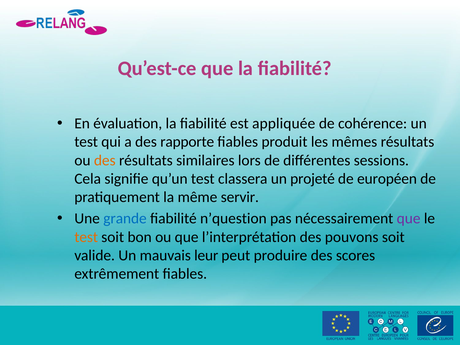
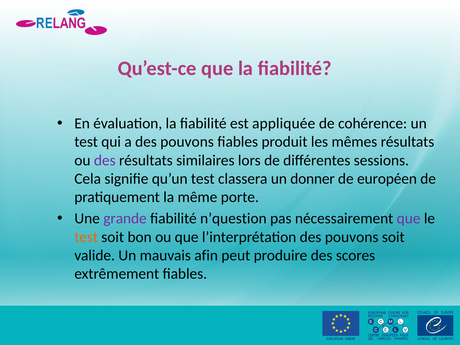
a des rapporte: rapporte -> pouvons (187, 142)
des colour: orange -> purple (105, 160)
projeté: projeté -> donner (313, 179)
servir: servir -> porte (240, 197)
grande colour: blue -> purple (125, 219)
leur: leur -> afin (206, 255)
